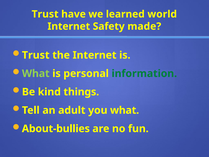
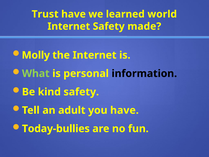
Trust: Trust -> Molly (36, 55)
information colour: green -> black (144, 73)
kind things: things -> safety (81, 92)
you what: what -> have (124, 110)
About-bullies: About-bullies -> Today-bullies (56, 128)
